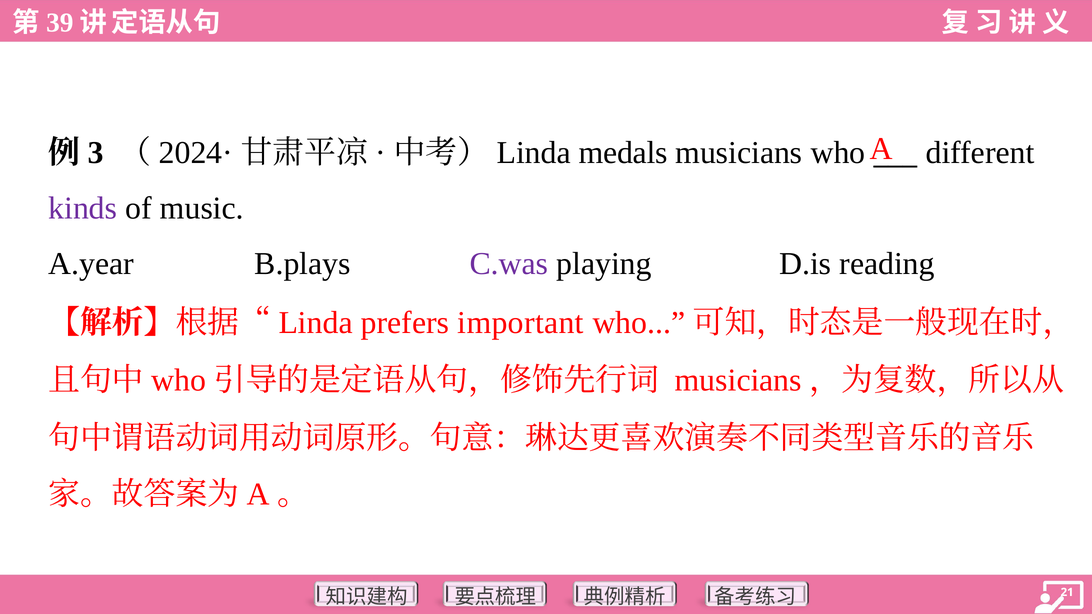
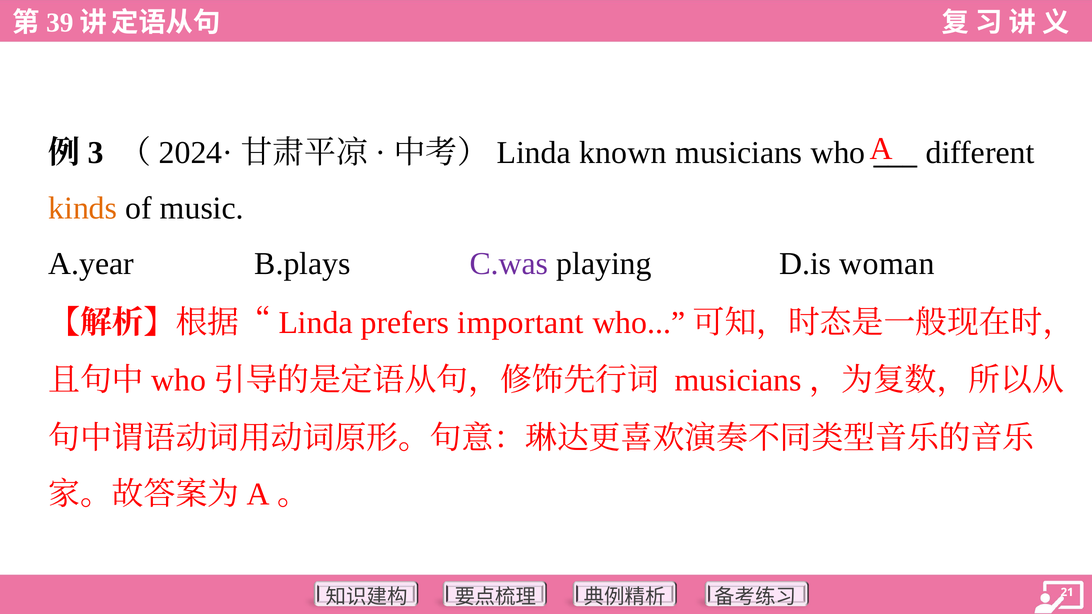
medals: medals -> known (623, 153)
kinds colour: purple -> orange (83, 209)
reading: reading -> woman (887, 264)
